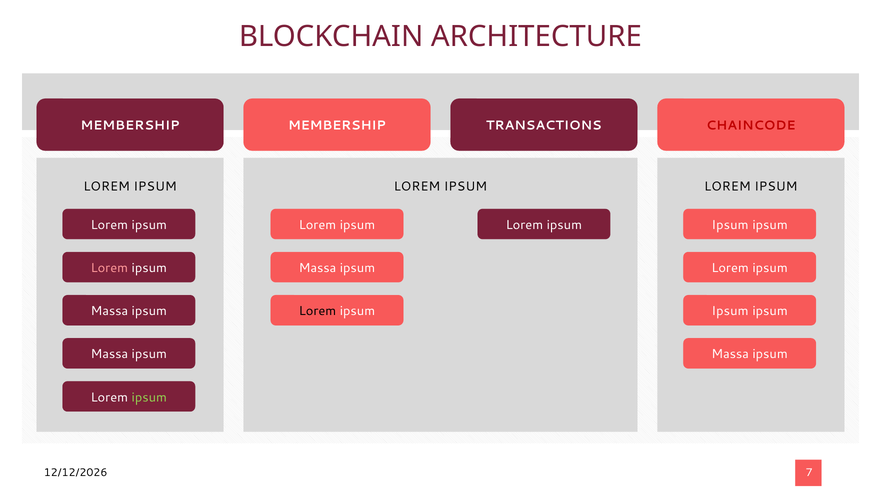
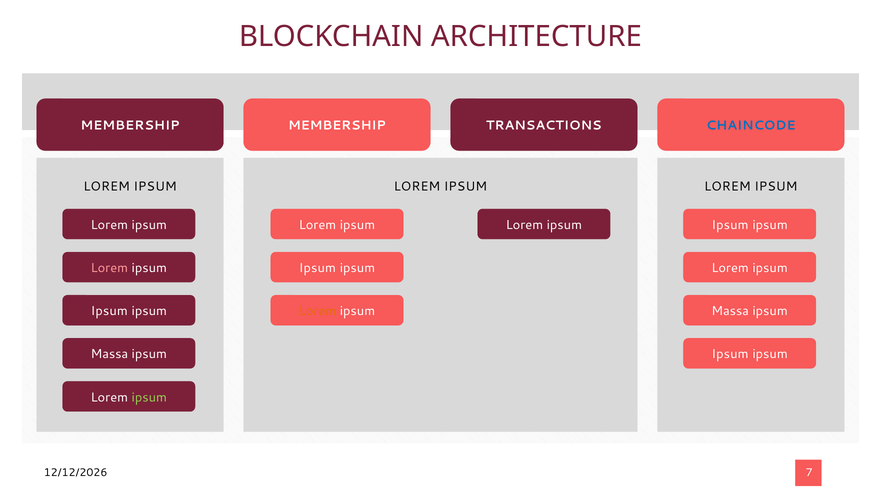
CHAINCODE colour: red -> blue (751, 125)
Massa: Massa -> Ipsum (317, 268)
Massa: Massa -> Ipsum (109, 311)
Lorem colour: black -> orange (317, 311)
Ipsum: Ipsum -> Massa (730, 311)
Massa: Massa -> Ipsum (730, 354)
